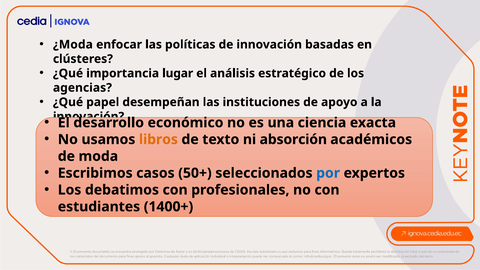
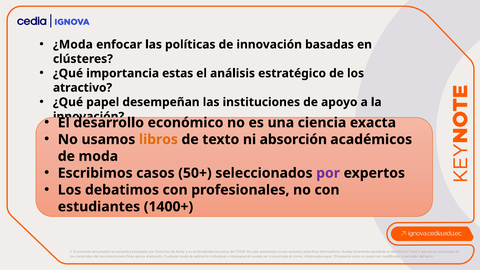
importancia lugar: lugar -> estas (178, 73)
agencias: agencias -> atractivo (83, 88)
por colour: blue -> purple (328, 173)
